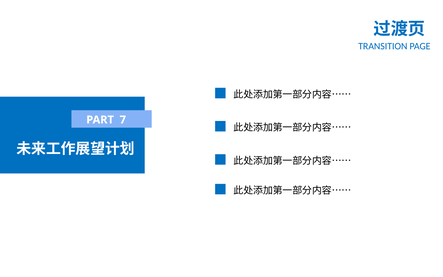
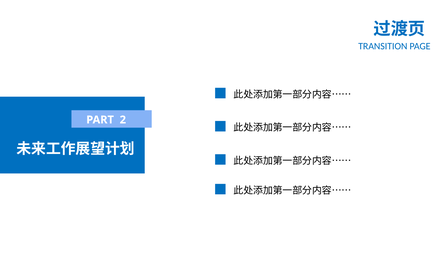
7: 7 -> 2 (123, 120)
